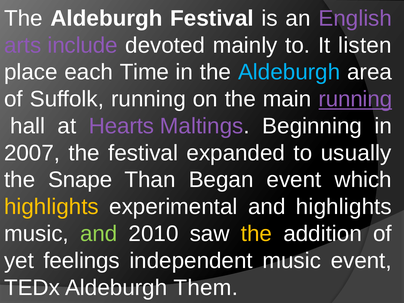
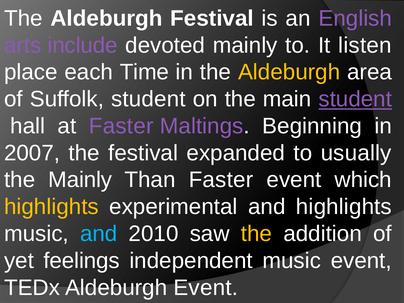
Aldeburgh colour: light blue -> yellow (289, 72)
Suffolk running: running -> student (148, 99)
main running: running -> student (355, 99)
at Hearts: Hearts -> Faster (121, 126)
the Snape: Snape -> Mainly (80, 180)
Than Began: Began -> Faster (221, 180)
and colour: light green -> light blue (99, 234)
Aldeburgh Them: Them -> Event (206, 288)
